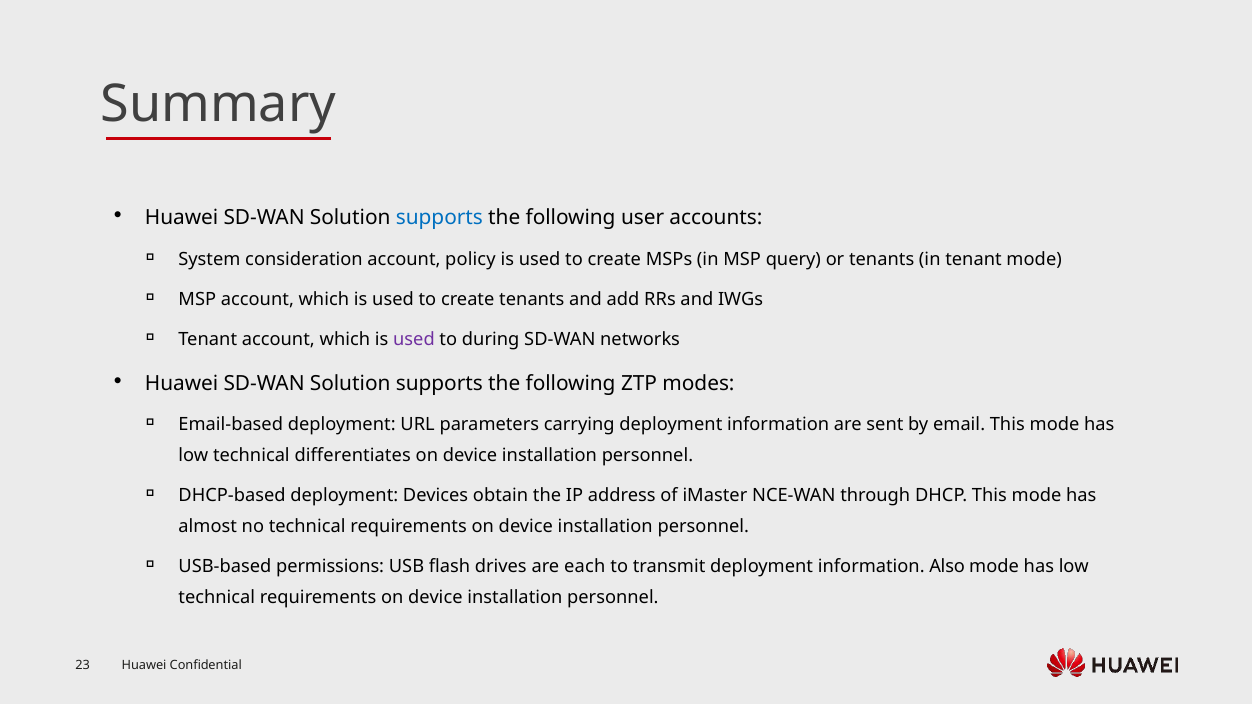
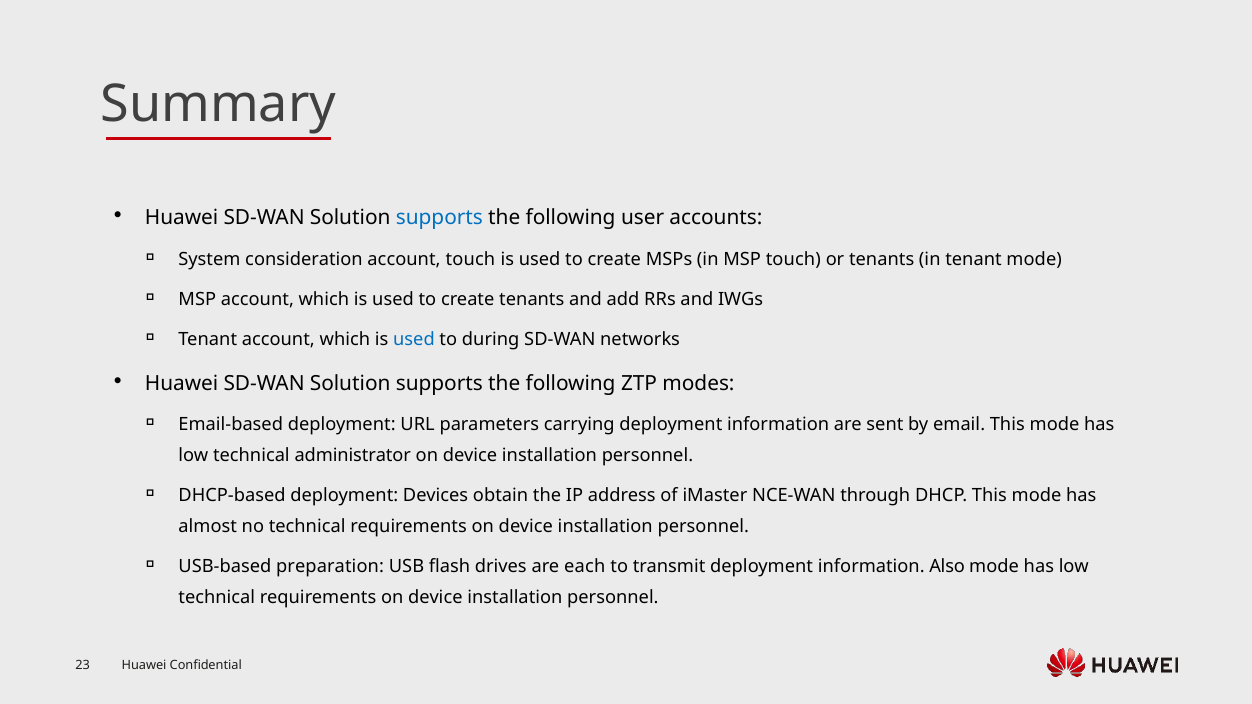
account policy: policy -> touch (470, 259)
MSP query: query -> touch (793, 259)
used colour: purple -> blue (414, 340)
differentiates: differentiates -> administrator (353, 456)
permissions: permissions -> preparation (330, 566)
